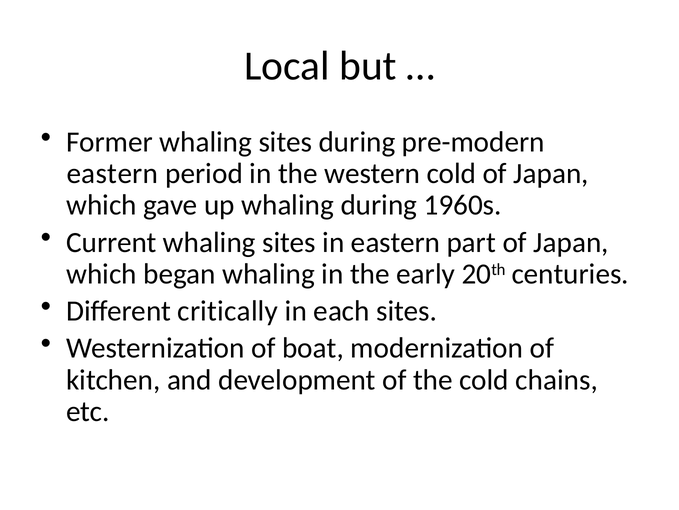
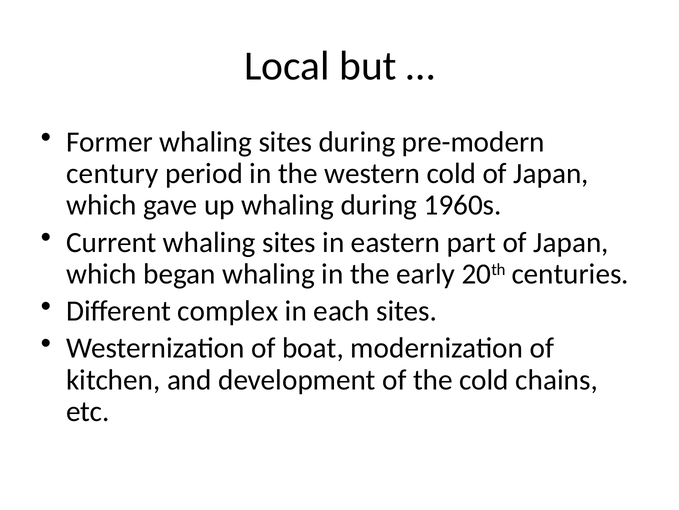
eastern: eastern -> century (112, 173)
critically: critically -> complex (228, 311)
